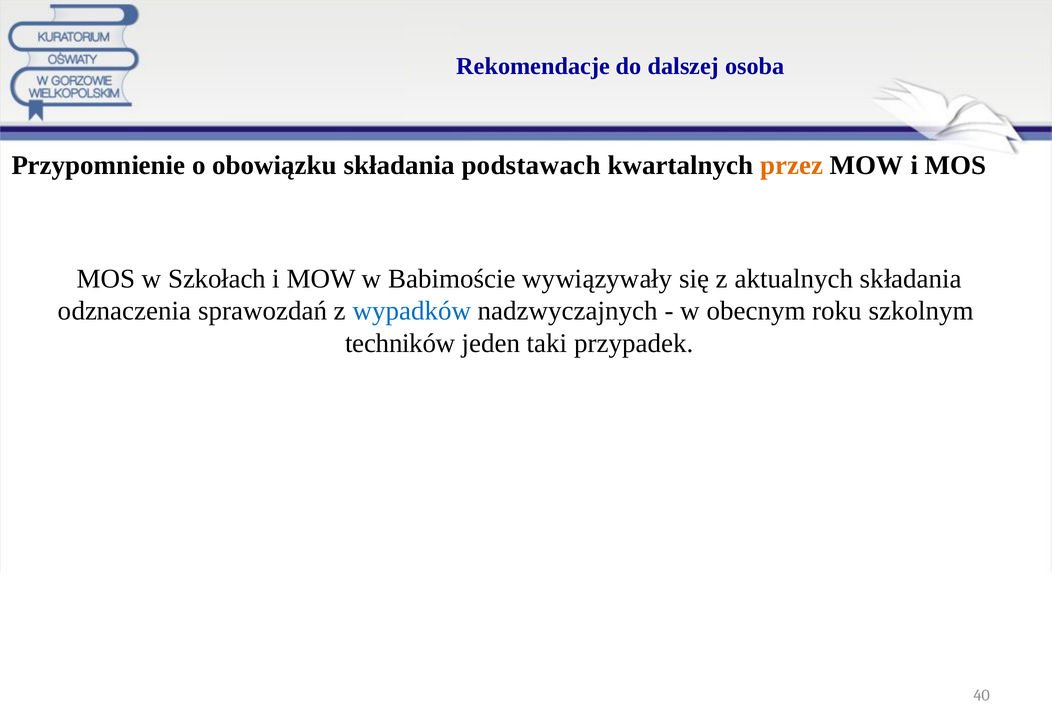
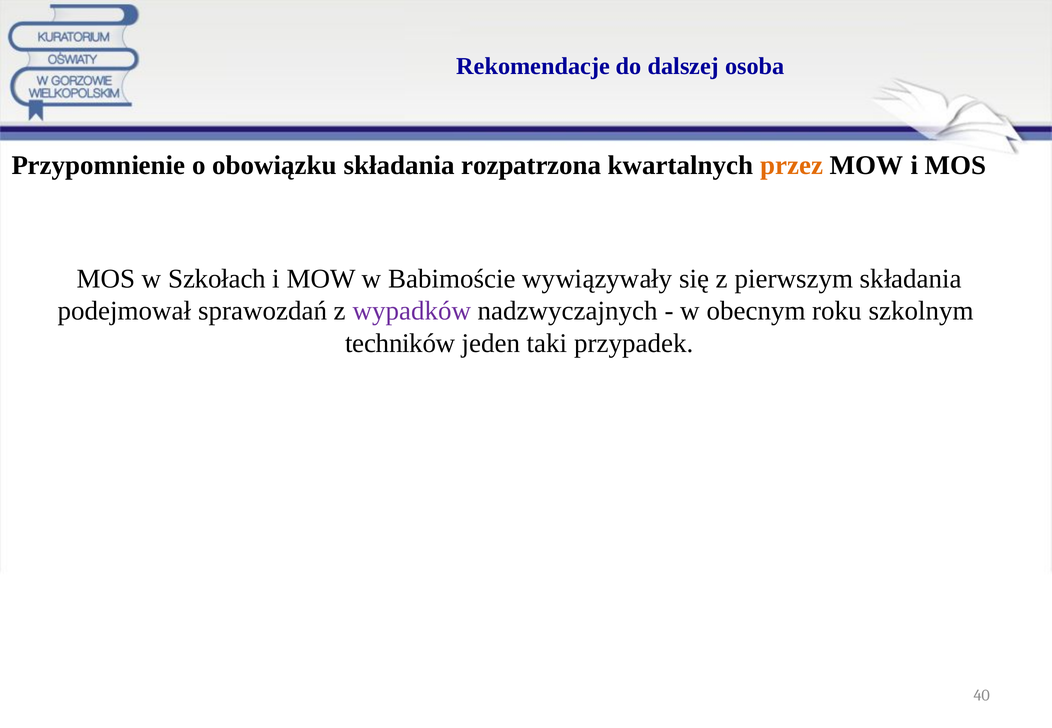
podstawach: podstawach -> rozpatrzona (531, 165)
aktualnych: aktualnych -> pierwszym (794, 279)
odznaczenia: odznaczenia -> podejmował (125, 311)
wypadków colour: blue -> purple (412, 311)
